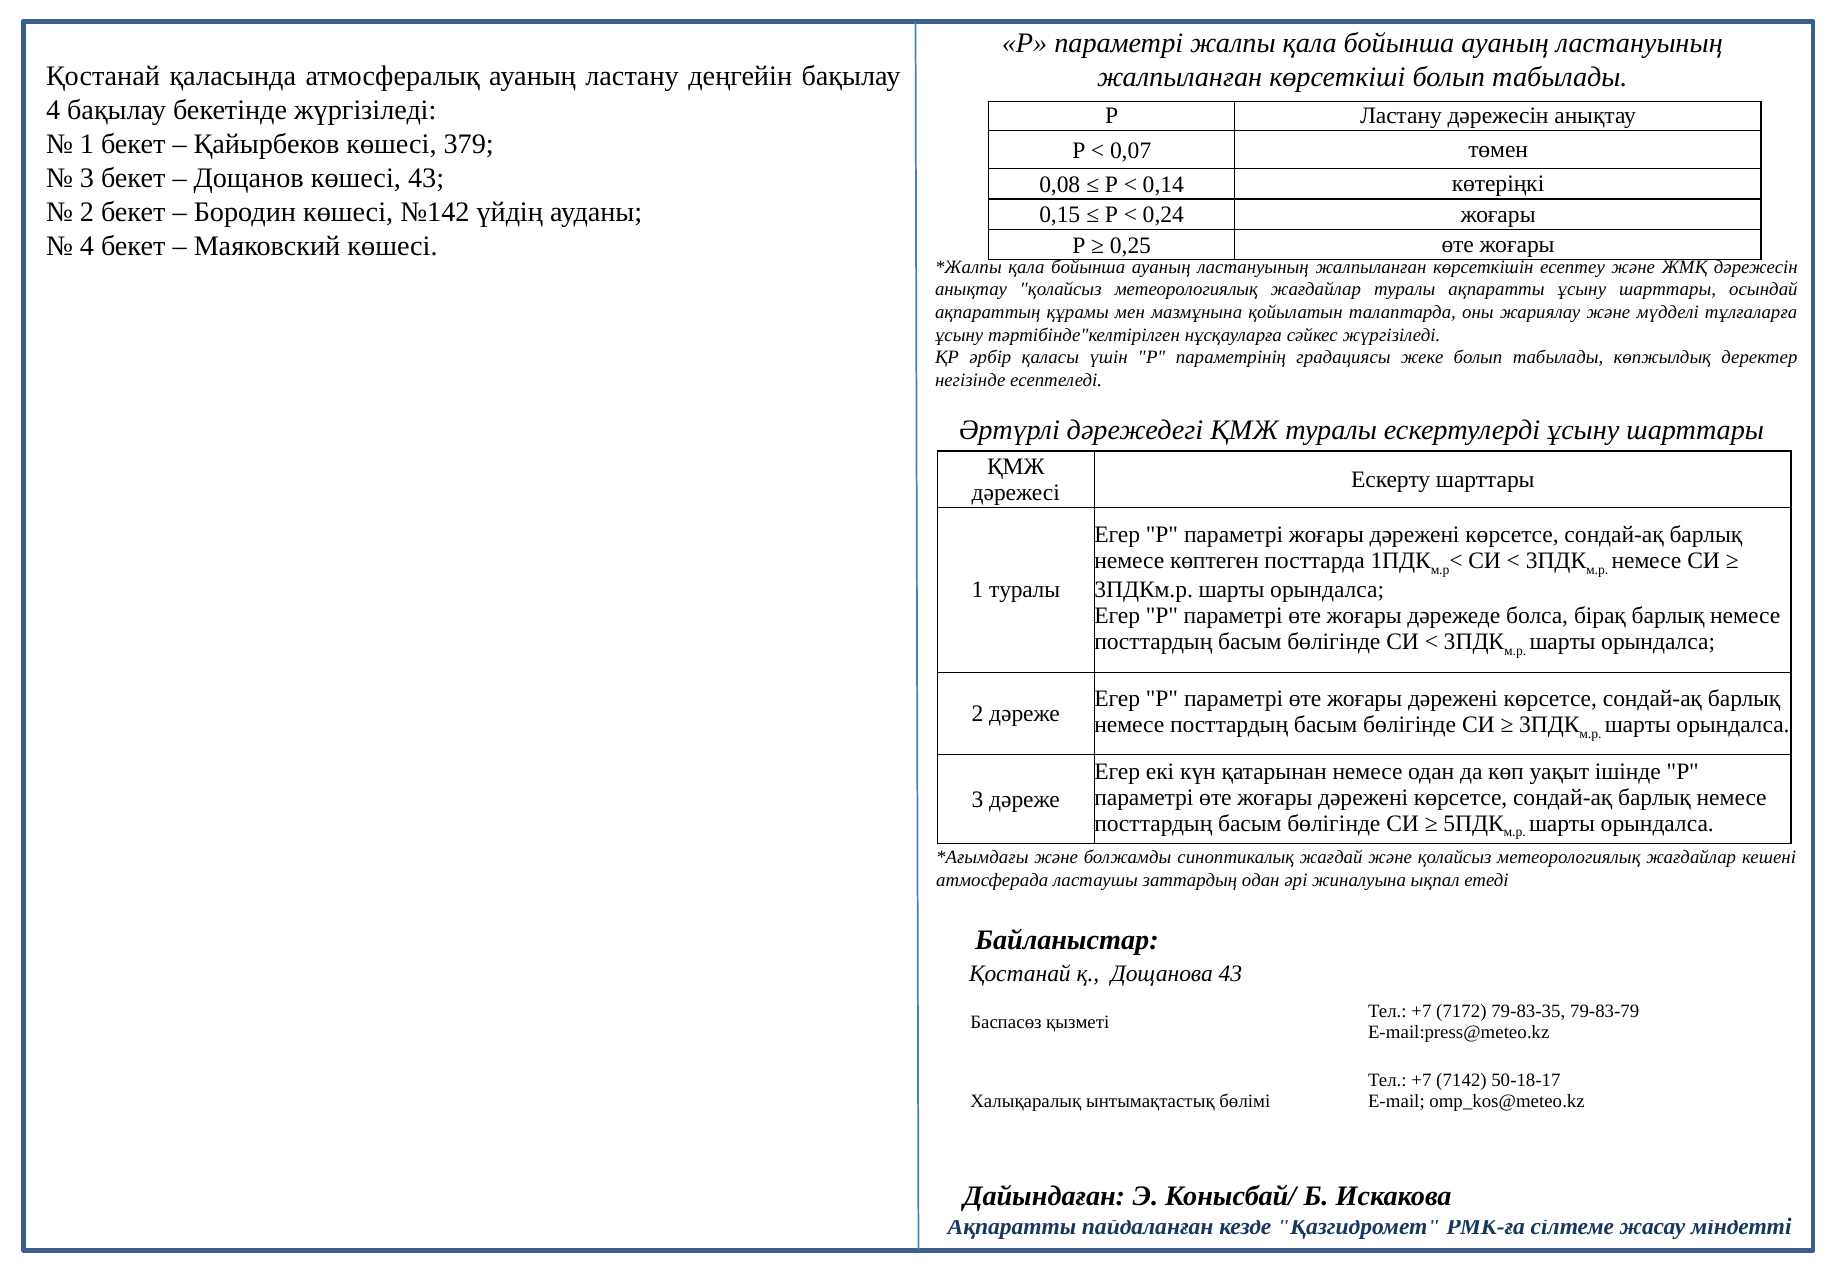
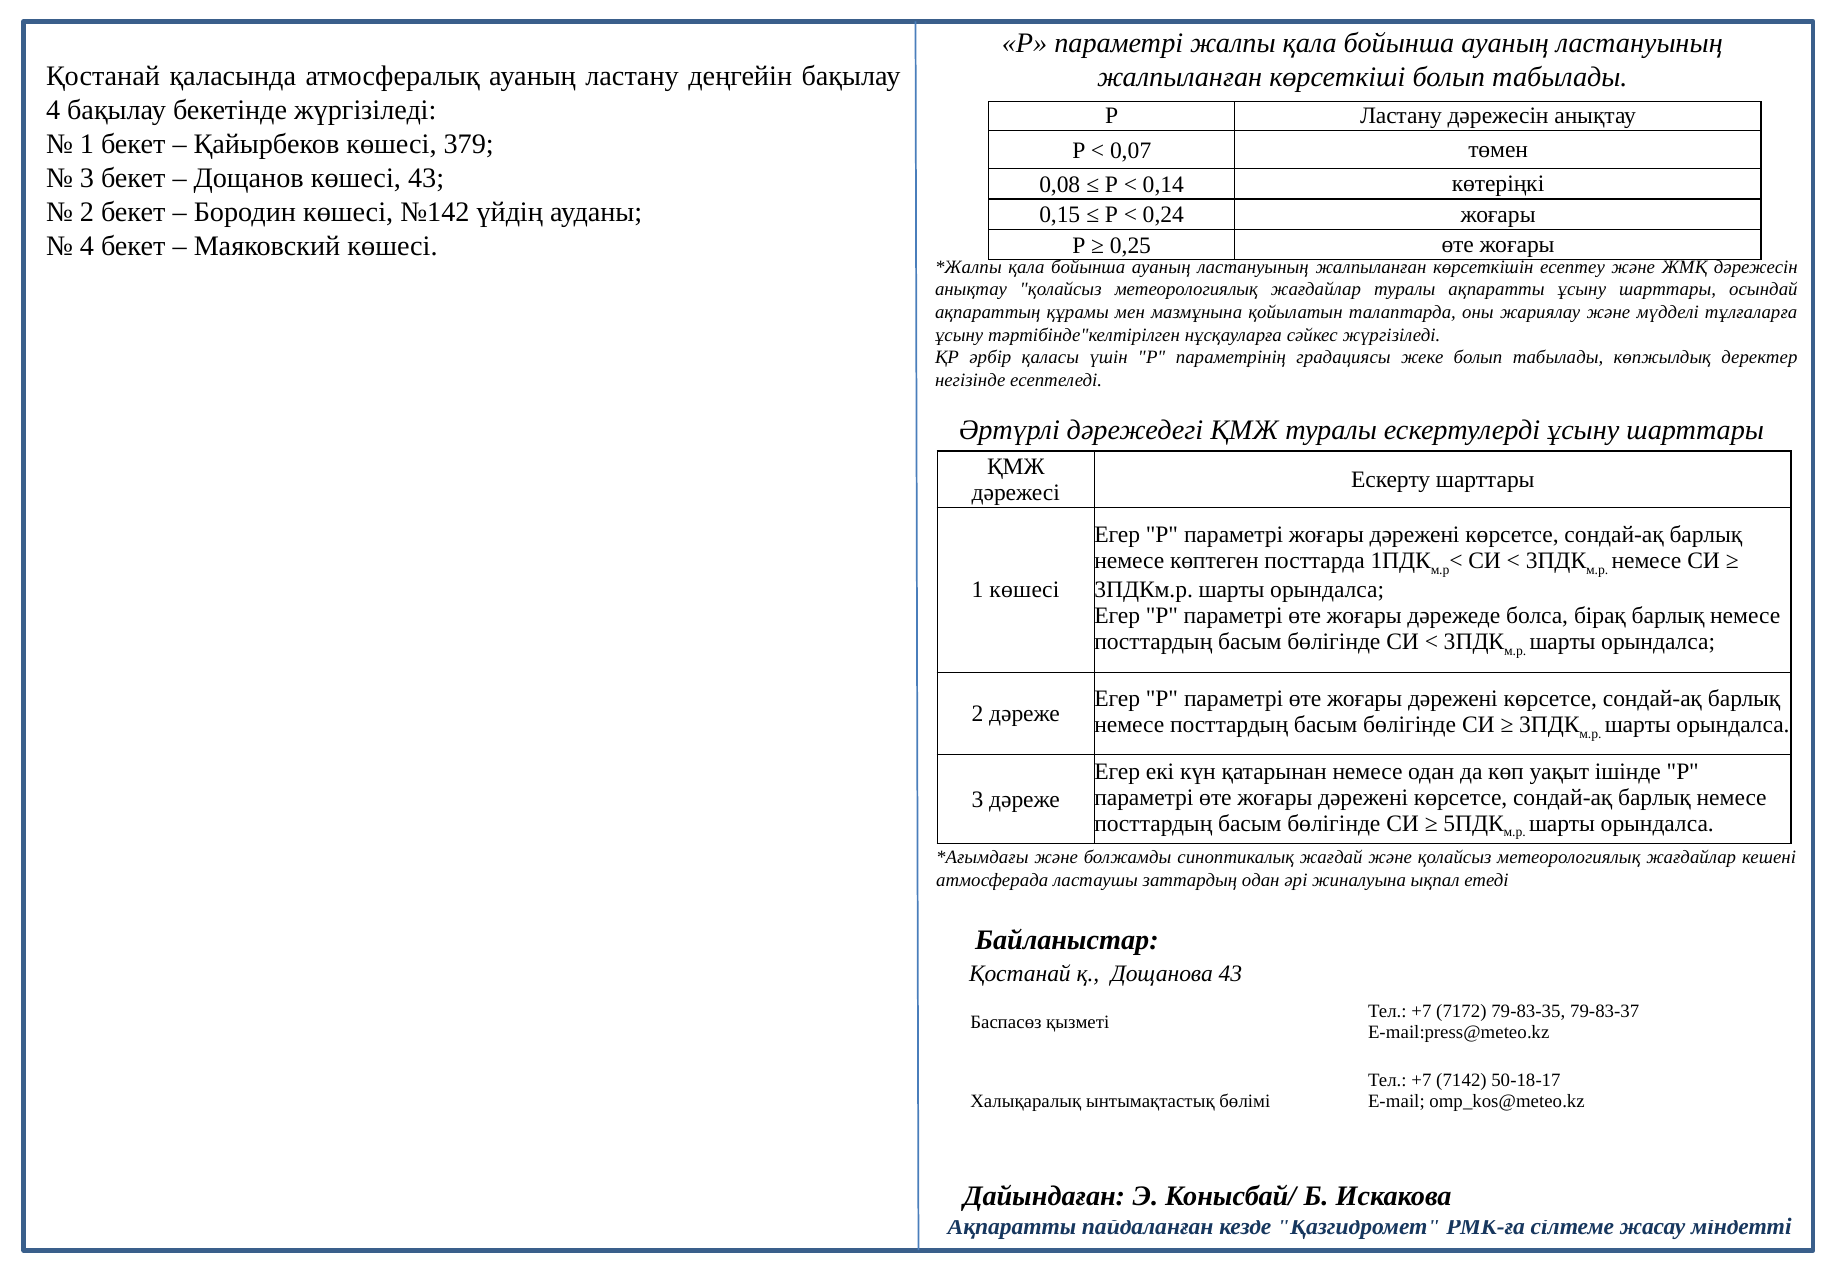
1 туралы: туралы -> көшесі (1024, 590)
79-83-79: 79-83-79 -> 79-83-37 (1605, 1011)
